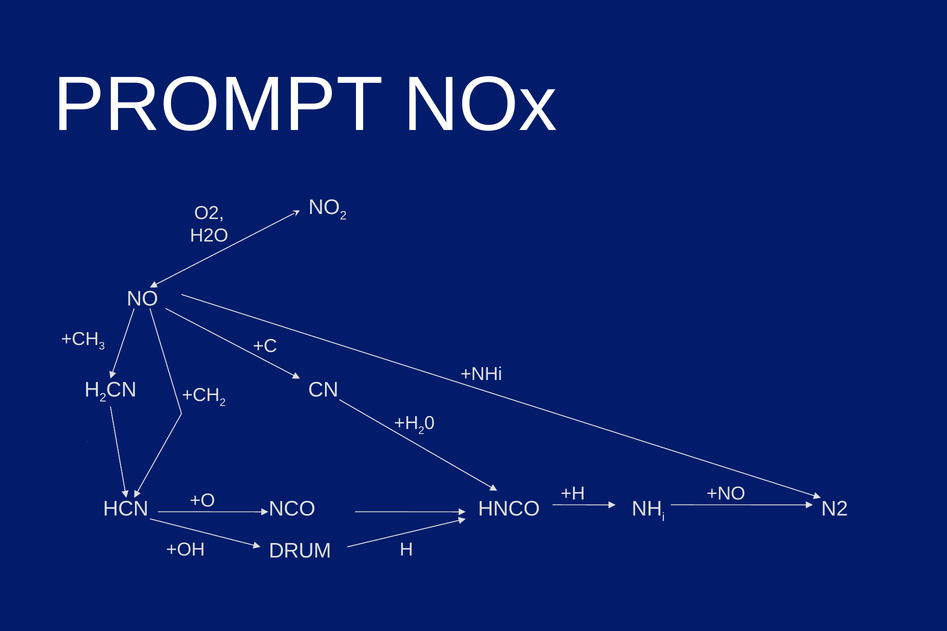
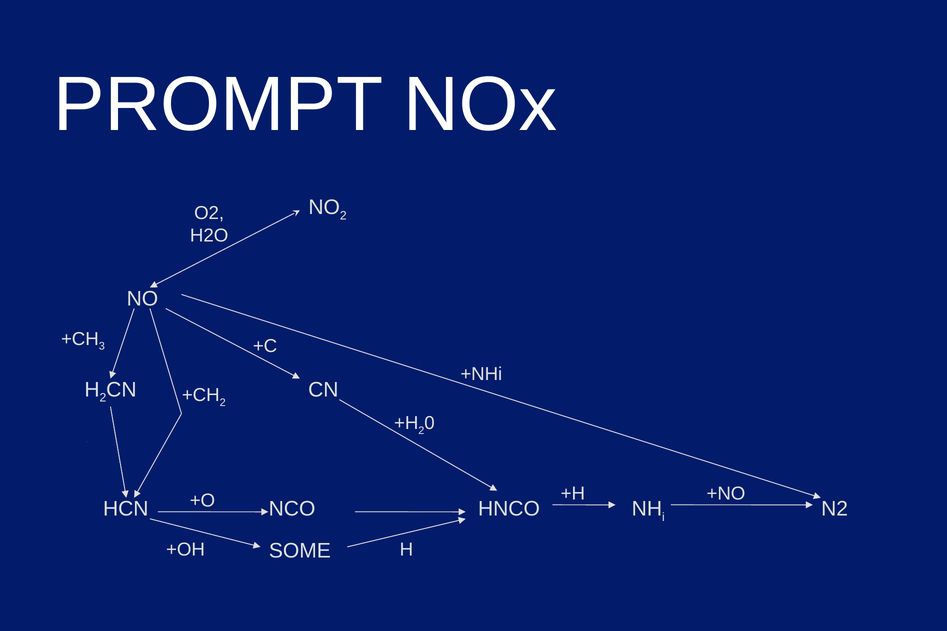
DRUM: DRUM -> SOME (300, 551)
